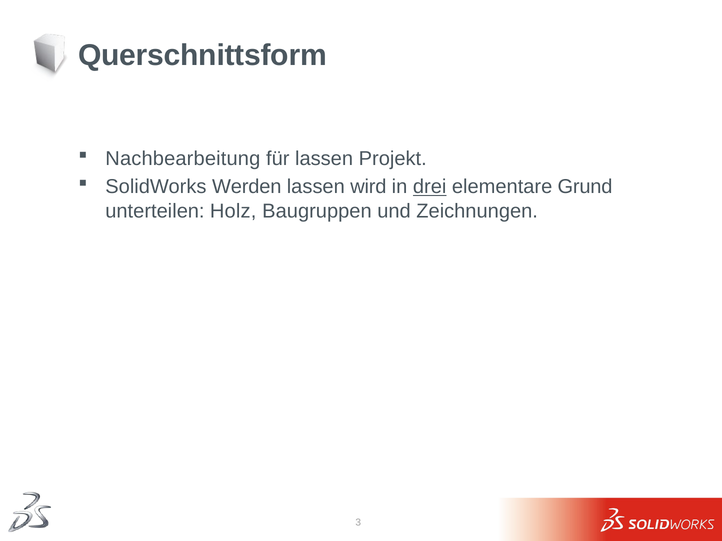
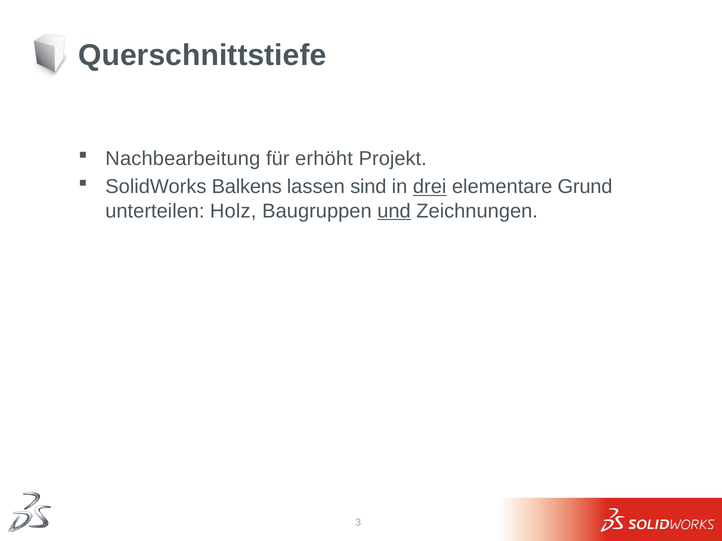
Querschnittsform: Querschnittsform -> Querschnittstiefe (202, 55)
für lassen: lassen -> erhöht (324, 159)
Werden: Werden -> Balkens (247, 187)
wird: wird -> sind (368, 187)
und underline: none -> present (394, 211)
